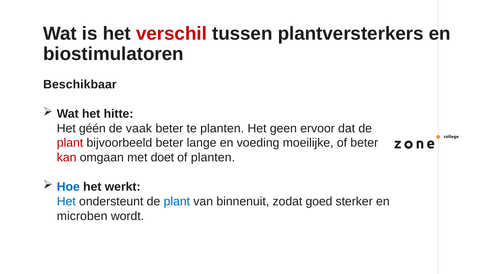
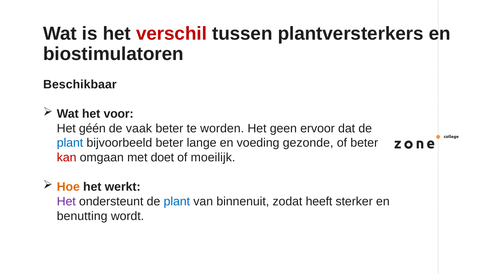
hitte: hitte -> voor (119, 114)
te planten: planten -> worden (222, 128)
plant colour: red -> blue (70, 143)
moeilijke: moeilijke -> gezonde (308, 143)
of planten: planten -> moeilijk (213, 158)
Hoe colour: blue -> orange (68, 187)
Het colour: blue -> purple (66, 201)
goed: goed -> heeft (319, 201)
microben: microben -> benutting (82, 216)
